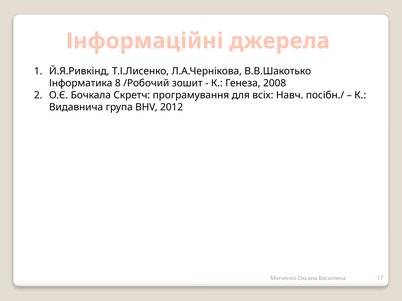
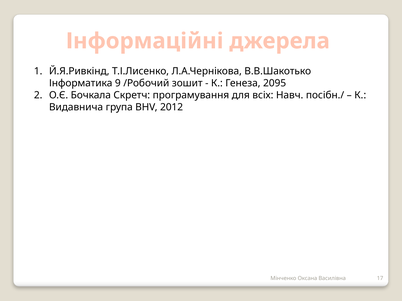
8: 8 -> 9 (118, 83)
2008: 2008 -> 2095 (275, 83)
